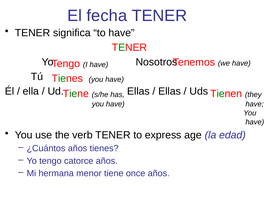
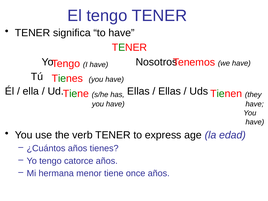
El fecha: fecha -> tengo (107, 16)
